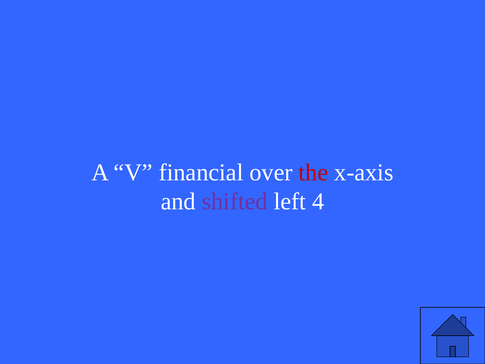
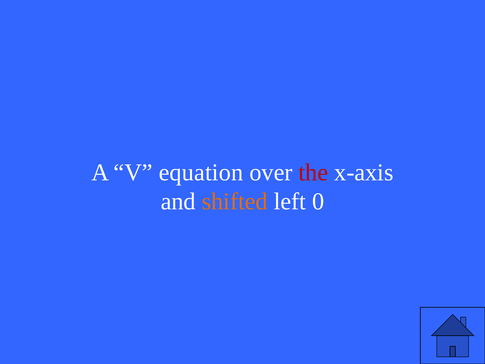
financial: financial -> equation (201, 172)
shifted colour: purple -> orange (235, 201)
4: 4 -> 0 (318, 201)
